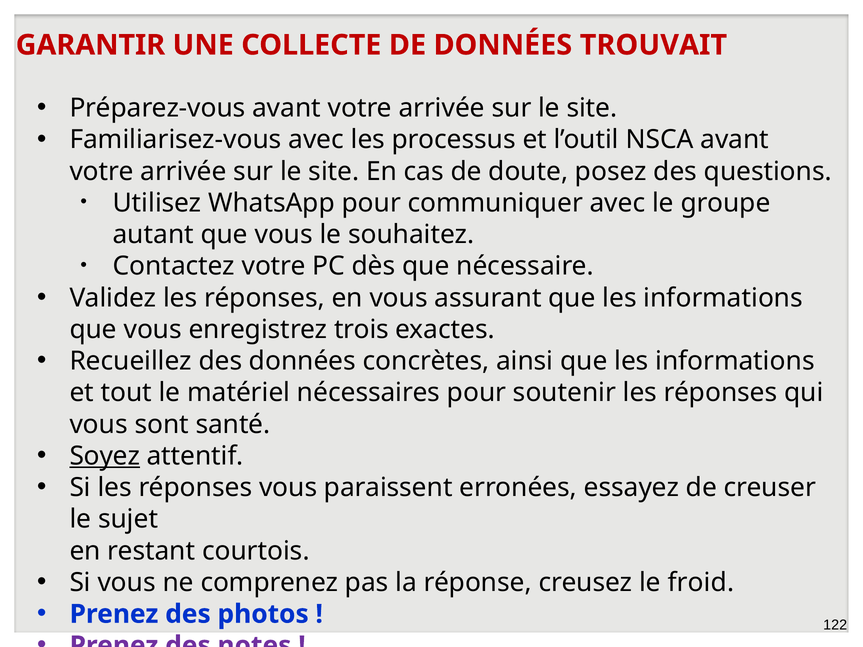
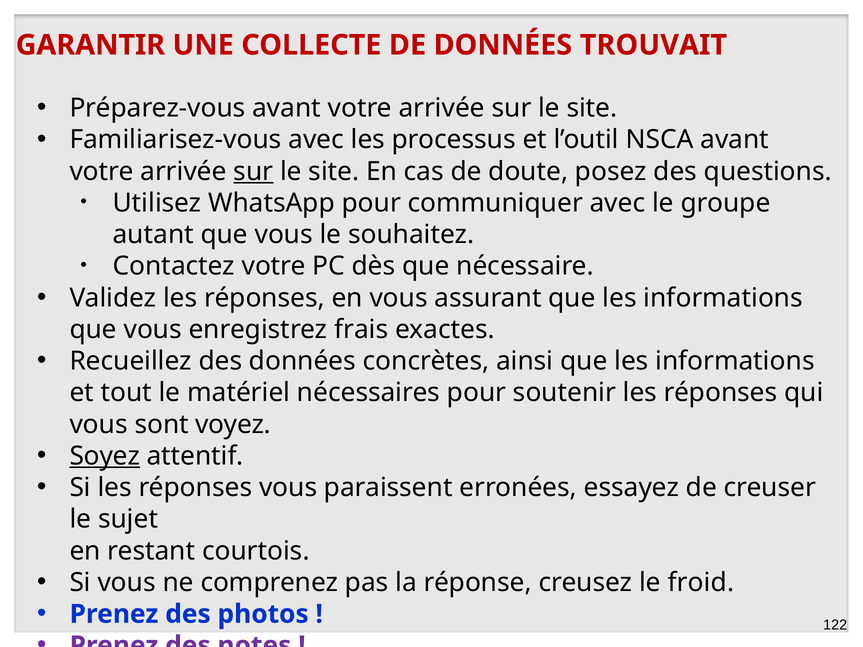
sur underline: none -> present (253, 171)
trois: trois -> frais (361, 330)
santé: santé -> voyez (233, 424)
